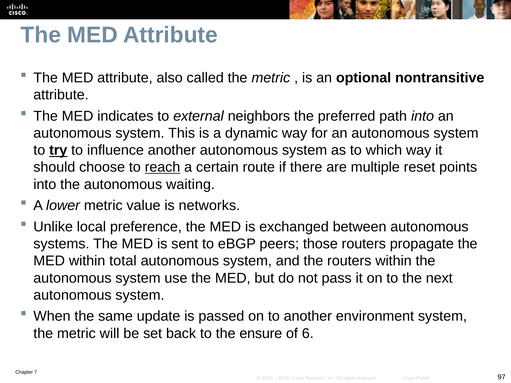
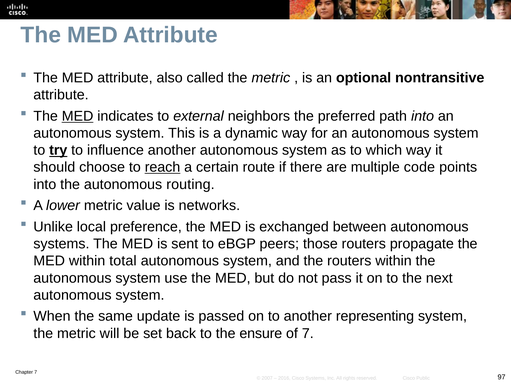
MED underline: none -> present (78, 116)
reset: reset -> code (419, 167)
waiting: waiting -> routing (190, 184)
environment: environment -> representing (375, 317)
of 6: 6 -> 7 (308, 334)
